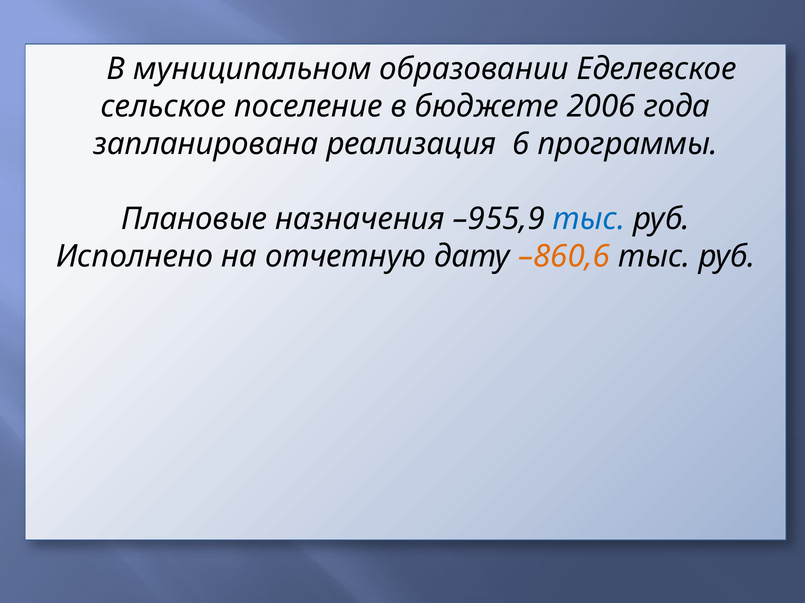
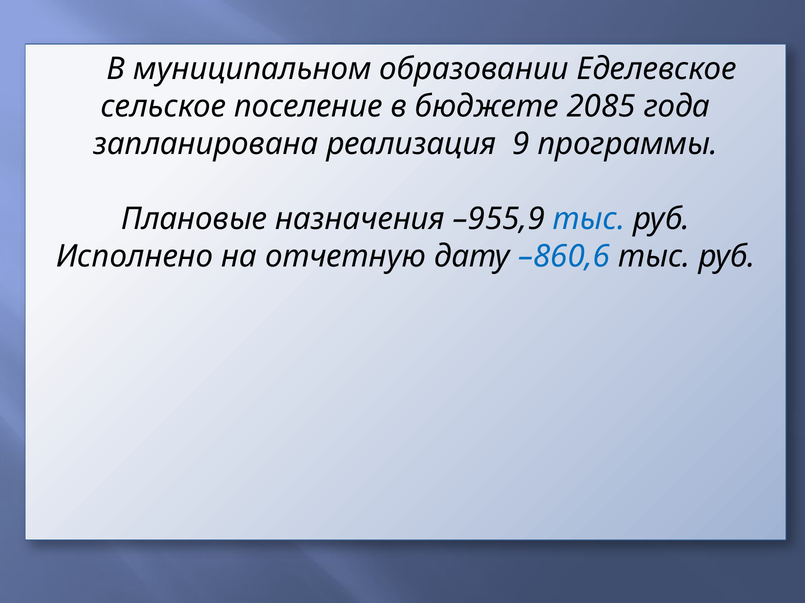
2006: 2006 -> 2085 (601, 107)
6: 6 -> 9 (521, 144)
–860,6 colour: orange -> blue (564, 257)
